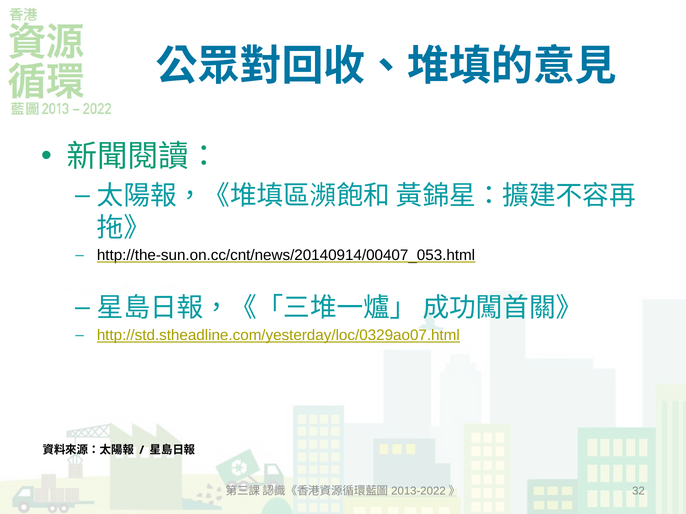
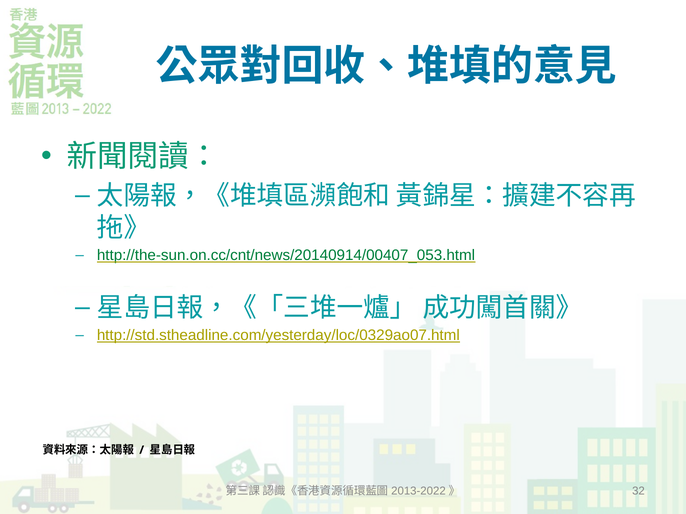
http://the-sun.on.cc/cnt/news/20140914/00407_053.html colour: black -> green (286, 256)
